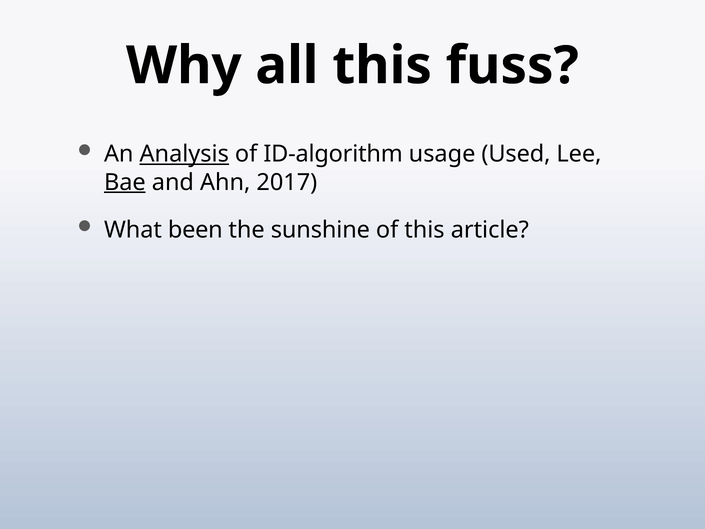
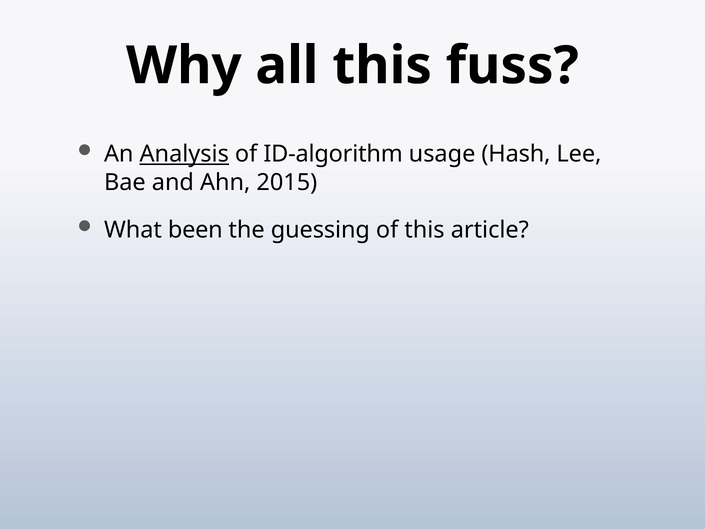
Used: Used -> Hash (516, 154)
Bae underline: present -> none (125, 182)
2017: 2017 -> 2015 (287, 182)
sunshine: sunshine -> guessing (320, 230)
